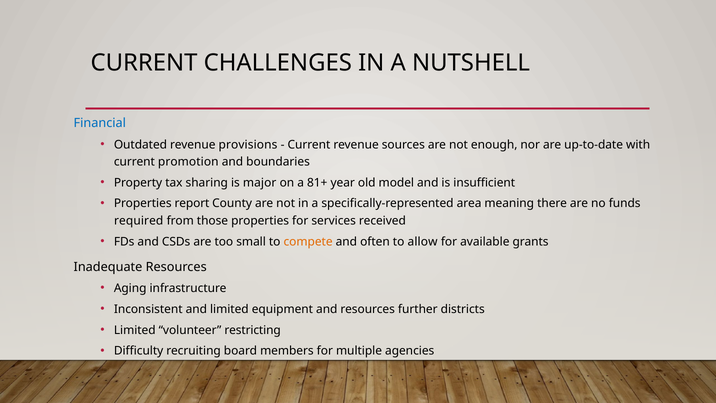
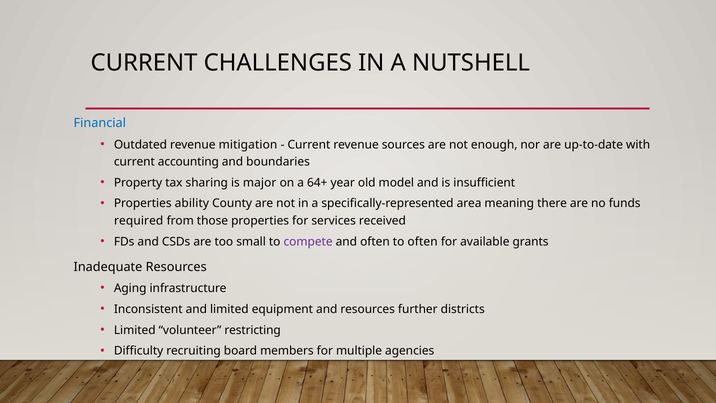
provisions: provisions -> mitigation (248, 144)
promotion: promotion -> accounting (188, 162)
81+: 81+ -> 64+ (317, 183)
report: report -> ability (192, 203)
compete colour: orange -> purple (308, 241)
to allow: allow -> often (423, 241)
